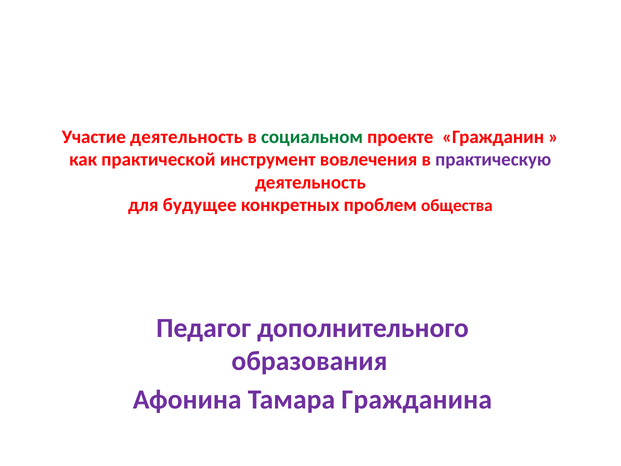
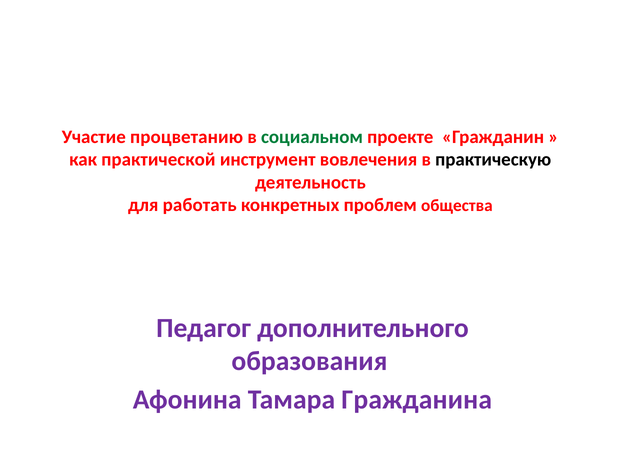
Участие деятельность: деятельность -> процветанию (187, 137)
практическую colour: purple -> black (493, 159)
будущее: будущее -> работать (200, 205)
